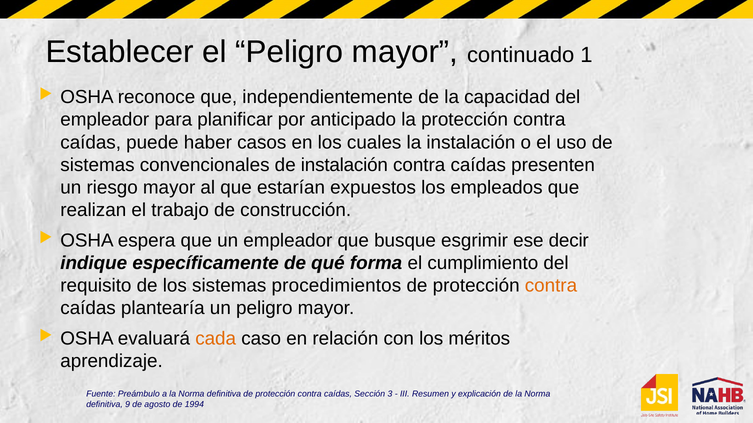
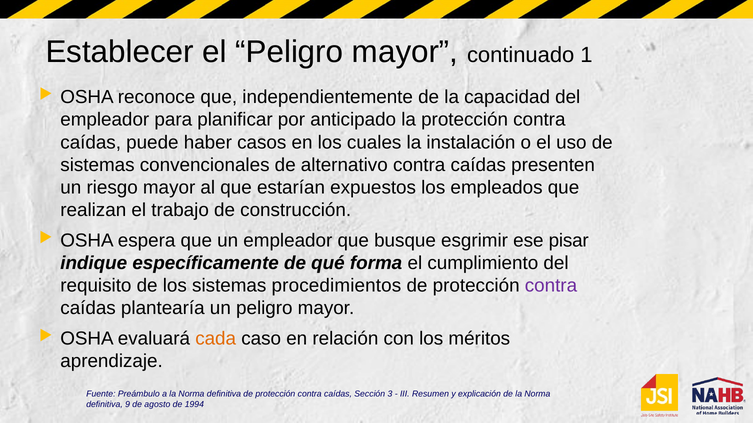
de instalación: instalación -> alternativo (344, 165)
decir: decir -> pisar (569, 241)
contra colour: orange -> purple (551, 286)
